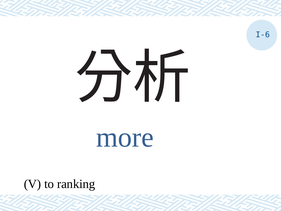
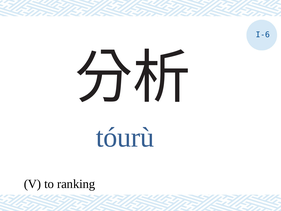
more: more -> tóurù (125, 137)
